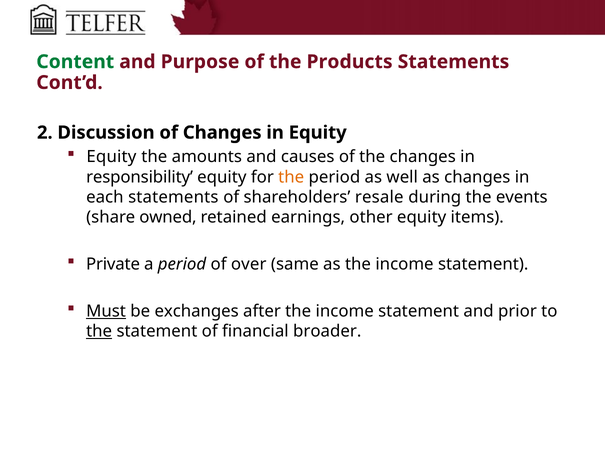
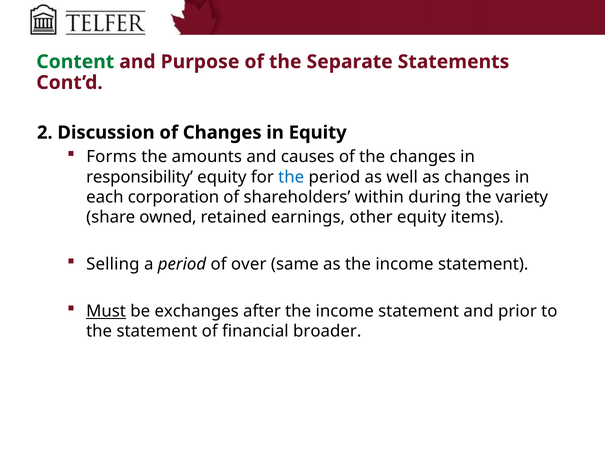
Products: Products -> Separate (350, 62)
Equity: Equity -> Forms (111, 157)
the colour: orange -> blue (291, 177)
each statements: statements -> corporation (173, 197)
resale: resale -> within (379, 197)
events: events -> variety (522, 197)
Private: Private -> Selling (113, 265)
the underline: present -> none (99, 332)
